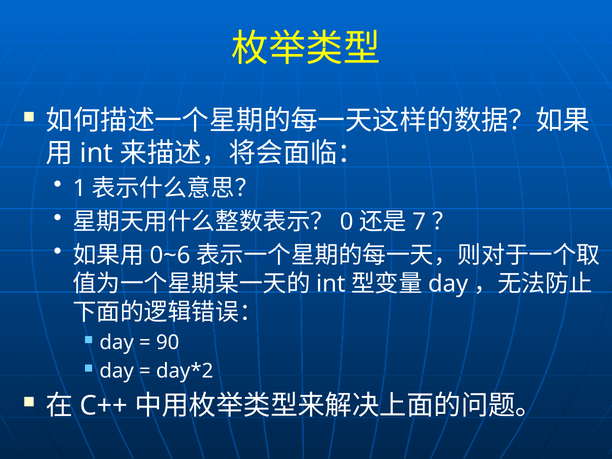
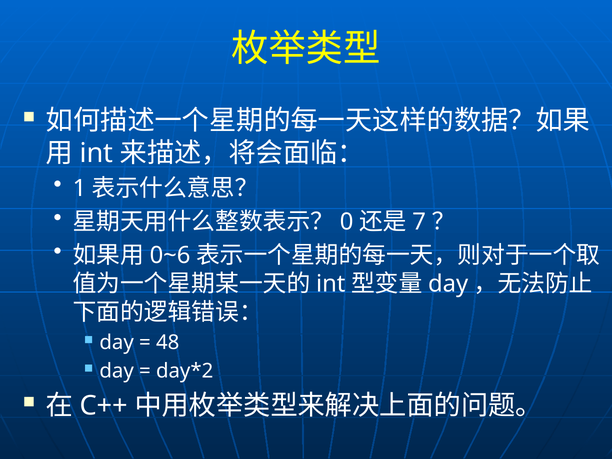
90: 90 -> 48 (168, 343)
